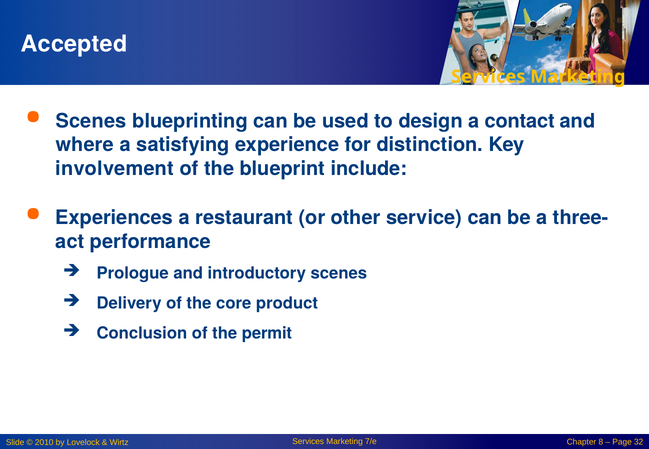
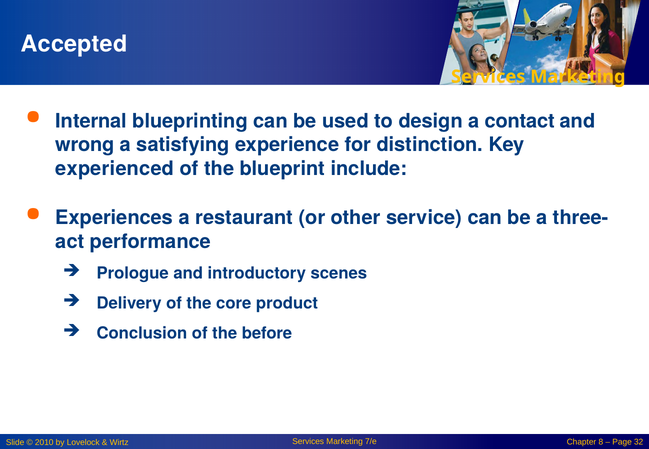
Scenes: Scenes -> Internal (91, 121)
where: where -> wrong (85, 145)
involvement: involvement -> experienced (115, 169)
permit: permit -> before (267, 334)
